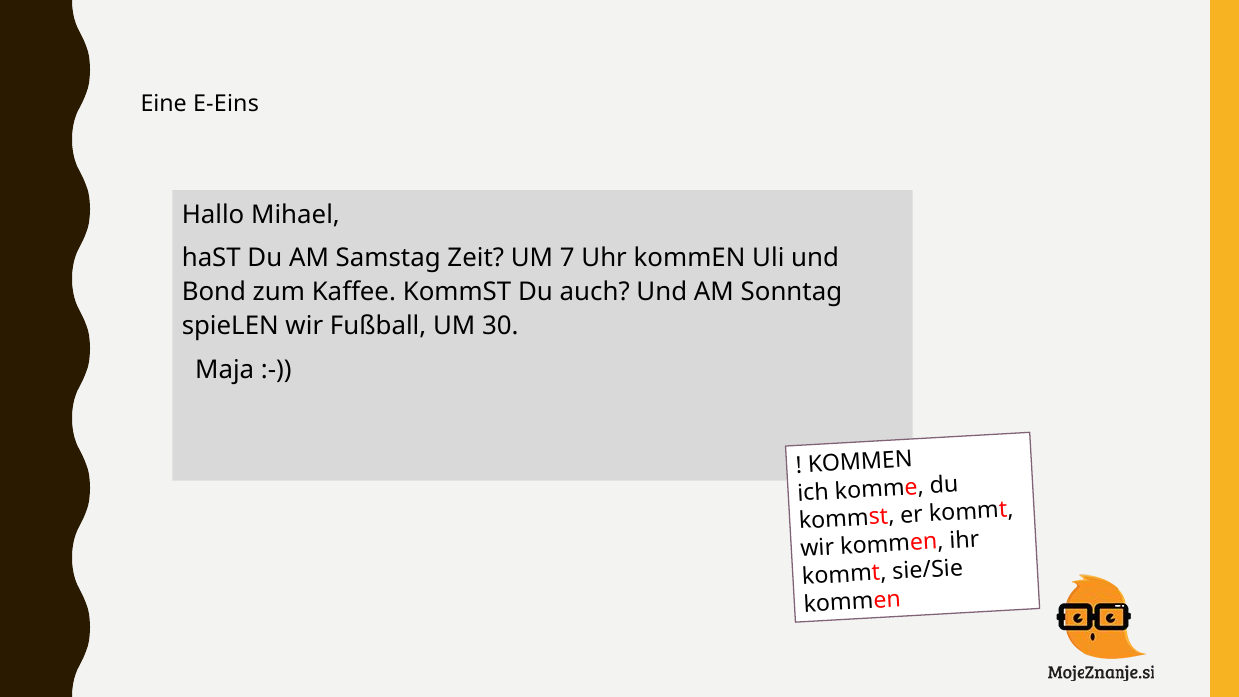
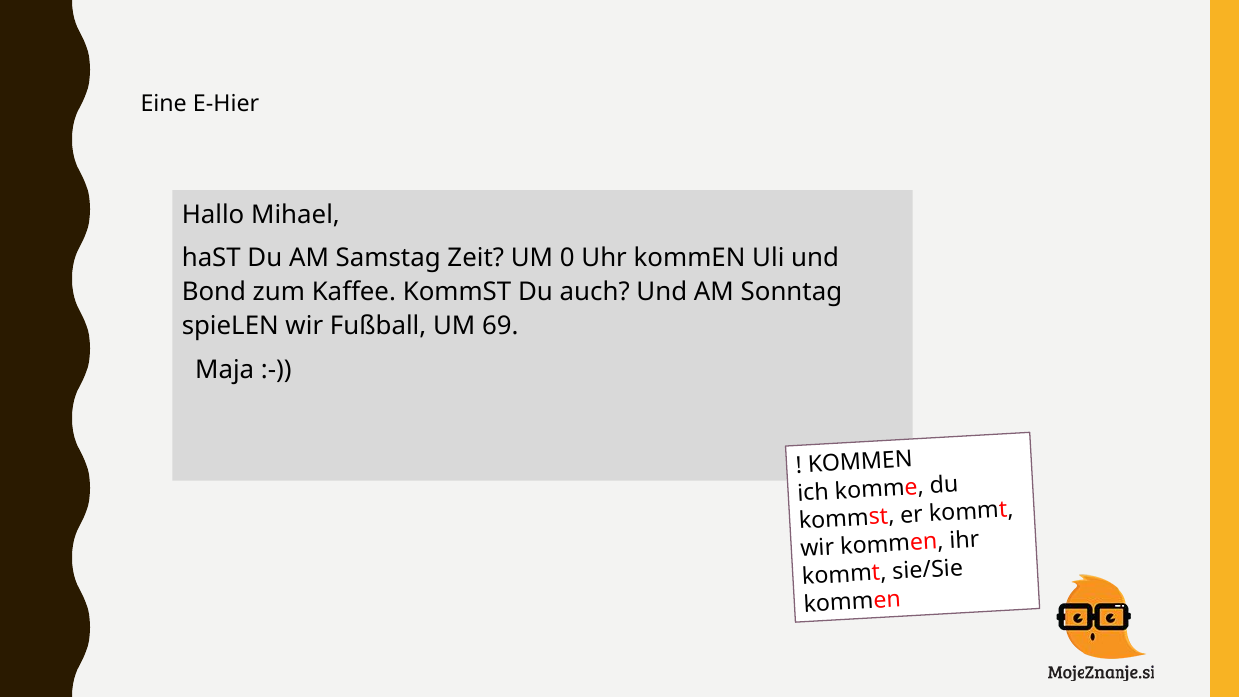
E-Eins: E-Eins -> E-Hier (226, 103)
7: 7 -> 0 (567, 258)
30: 30 -> 69 (500, 326)
